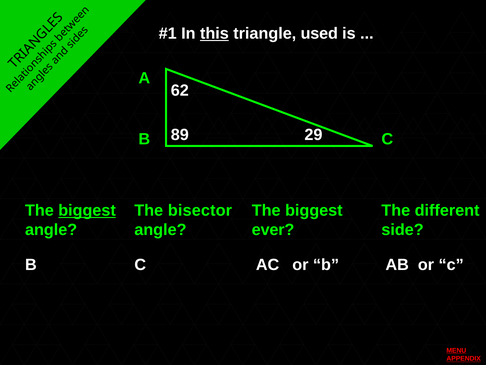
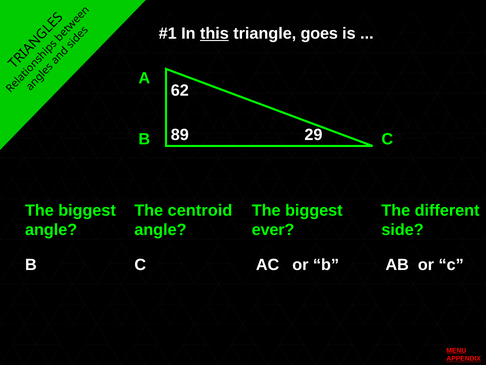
used: used -> goes (319, 34)
biggest underline: present -> none (87, 210)
bisector: bisector -> centroid (200, 210)
